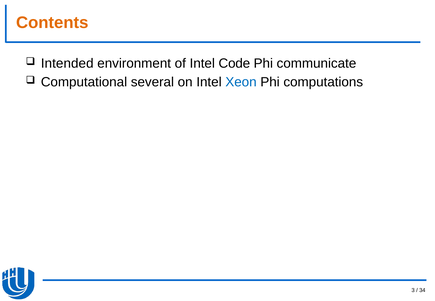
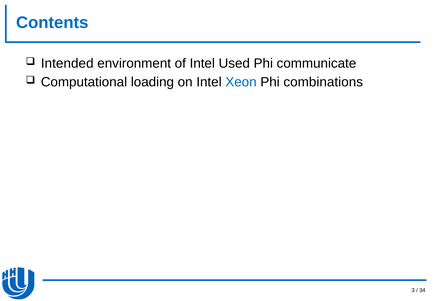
Contents colour: orange -> blue (52, 23)
Code: Code -> Used (234, 64)
several: several -> loading (152, 82)
computations: computations -> combinations (323, 82)
